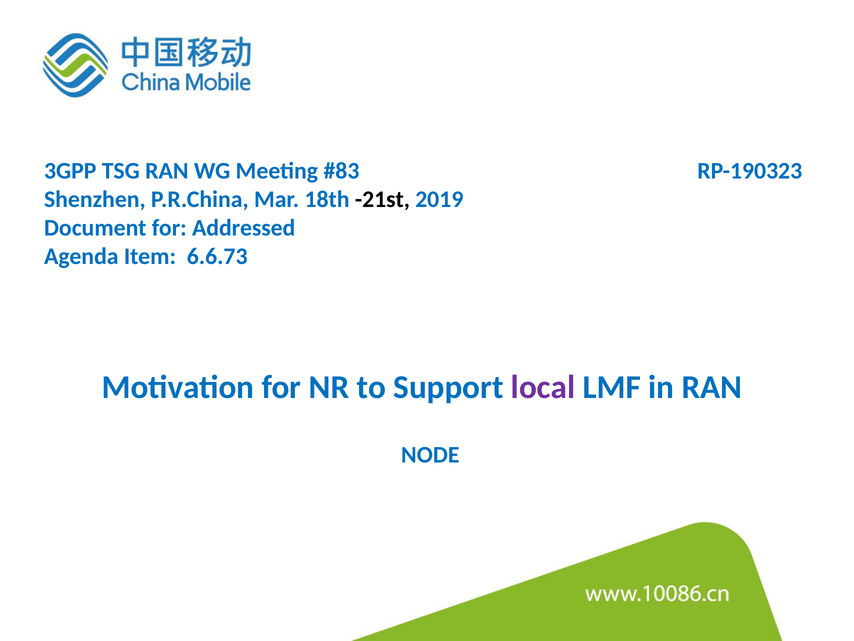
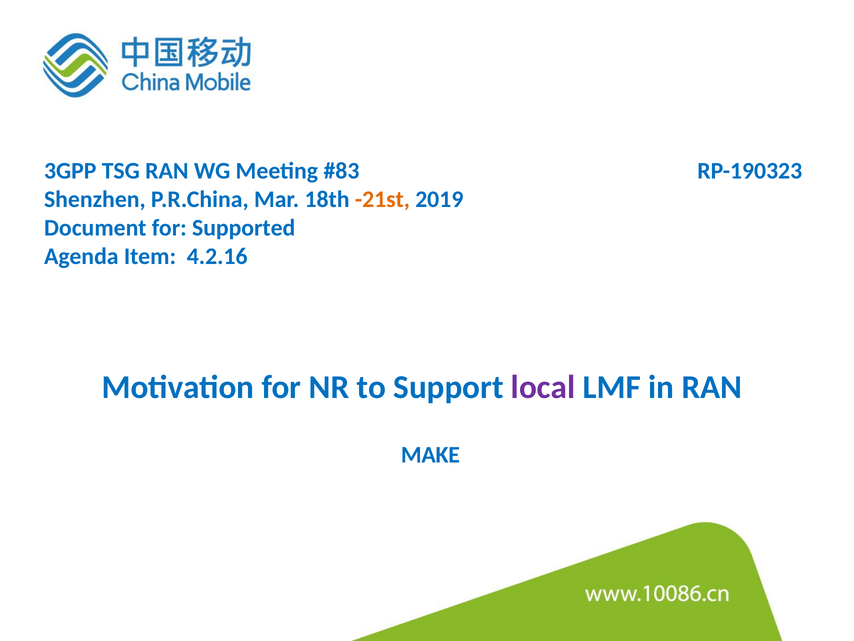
-21st colour: black -> orange (382, 199)
Addressed: Addressed -> Supported (244, 228)
6.6.73: 6.6.73 -> 4.2.16 (217, 256)
NODE: NODE -> MAKE (430, 455)
